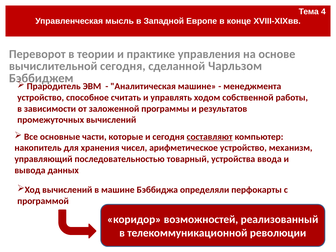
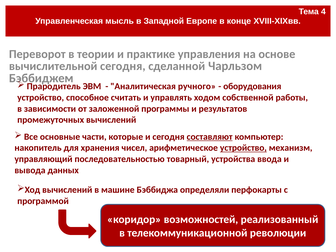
Аналитическая машине: машине -> ручного (197, 86)
менеджмента: менеджмента -> оборудования (252, 86)
устройство underline: none -> present (243, 148)
